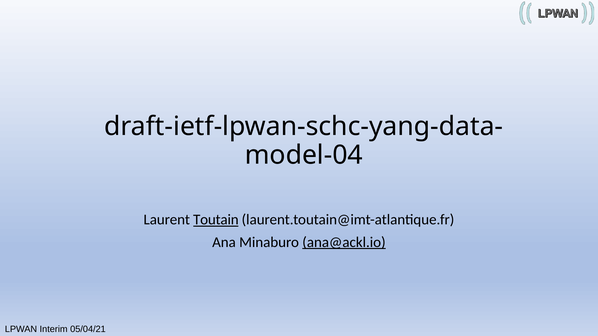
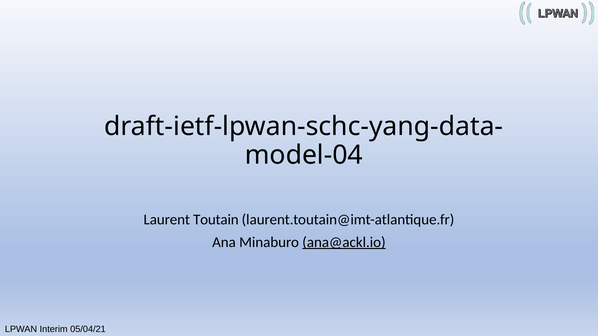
Toutain underline: present -> none (216, 220)
